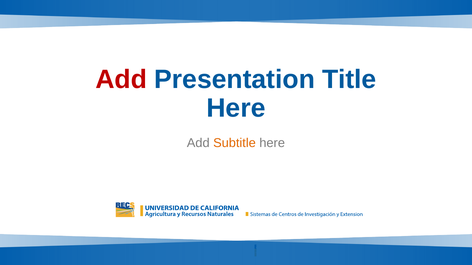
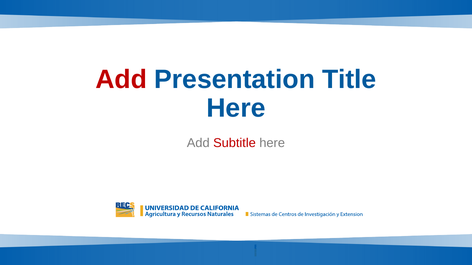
Subtitle colour: orange -> red (234, 143)
